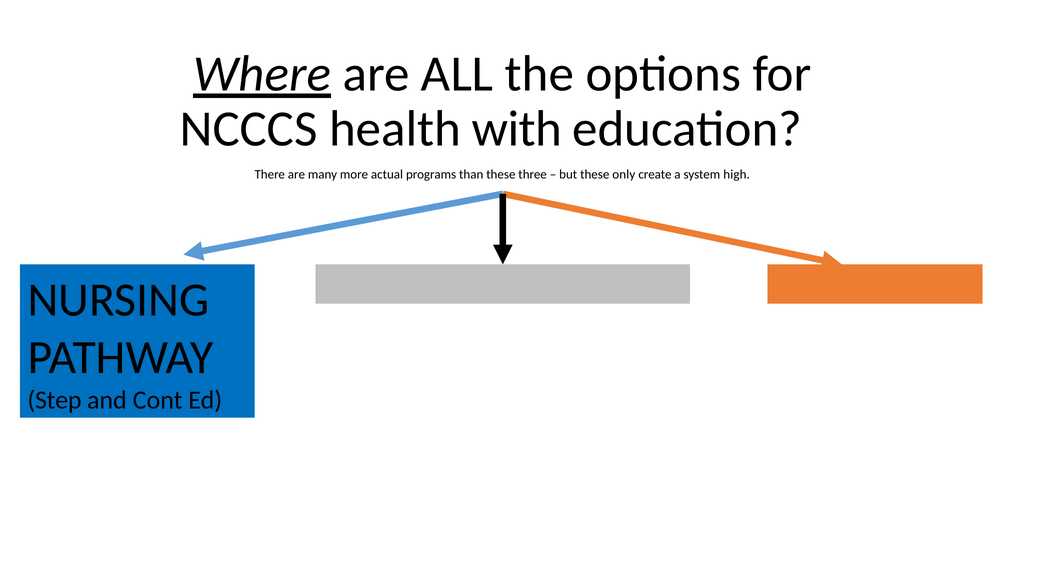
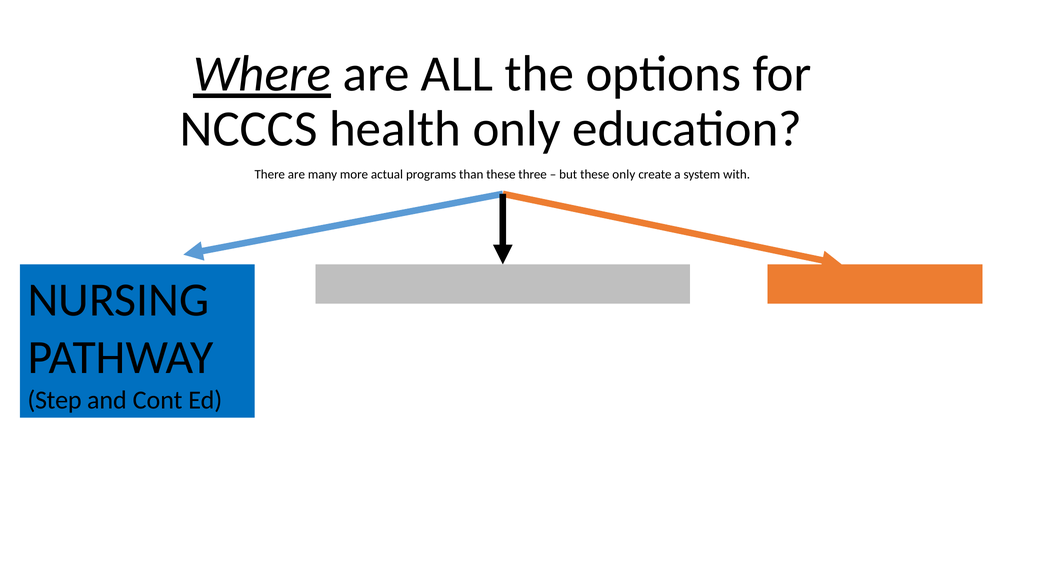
health with: with -> only (517, 129)
high: high -> with (737, 175)
